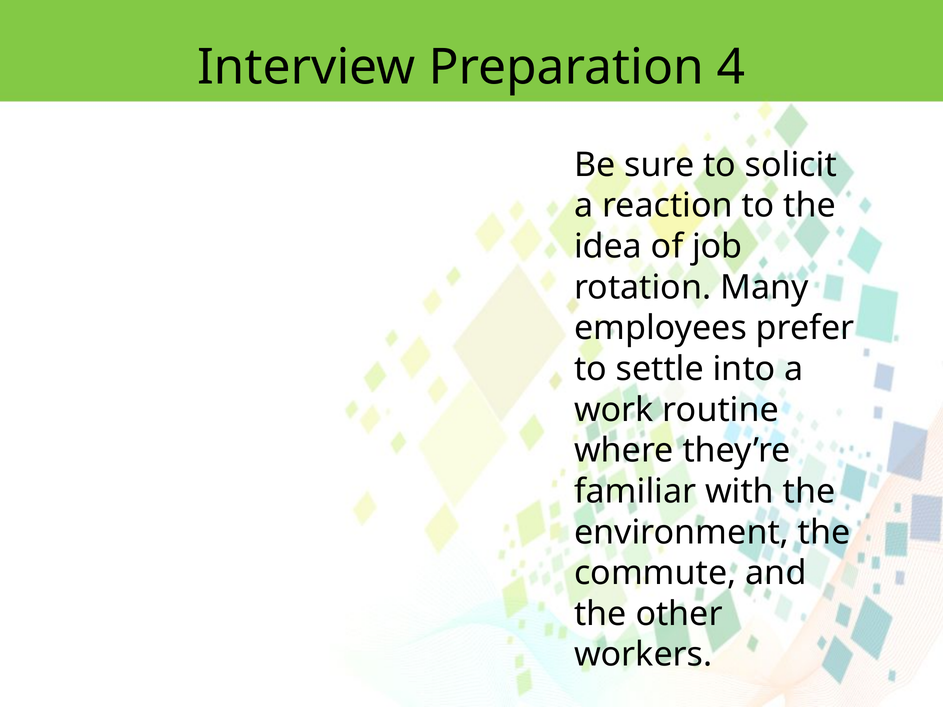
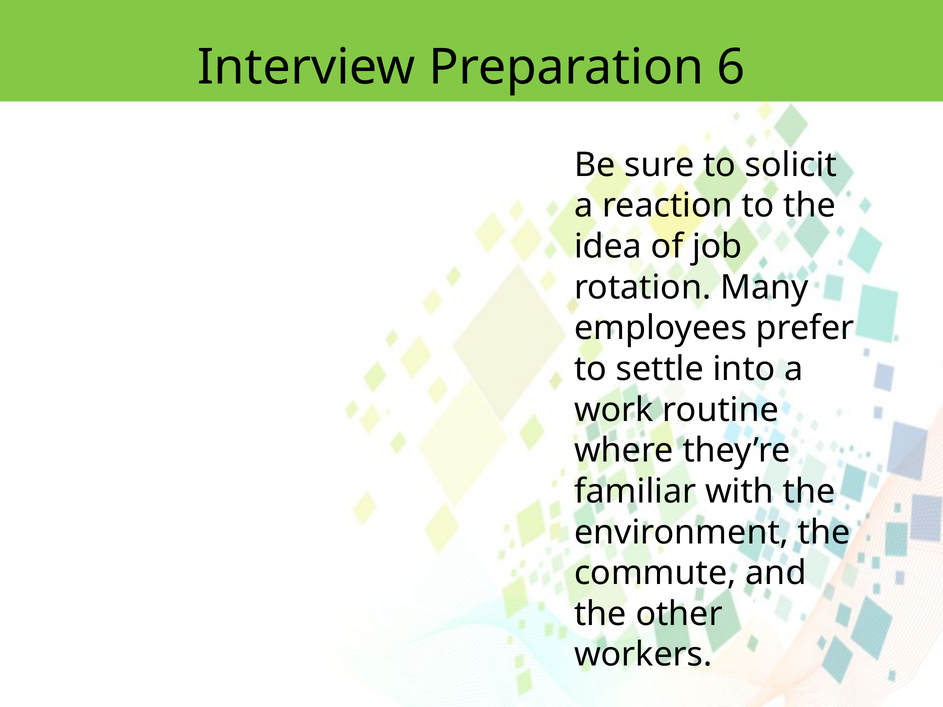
4: 4 -> 6 (731, 67)
